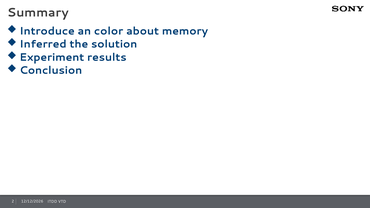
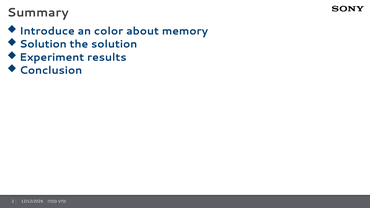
Inferred: Inferred -> Solution (43, 44)
